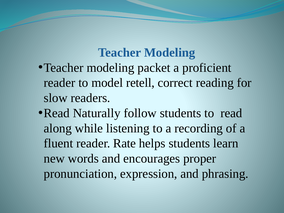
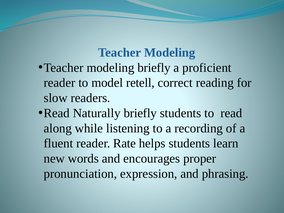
modeling packet: packet -> briefly (154, 68)
Naturally follow: follow -> briefly (140, 113)
